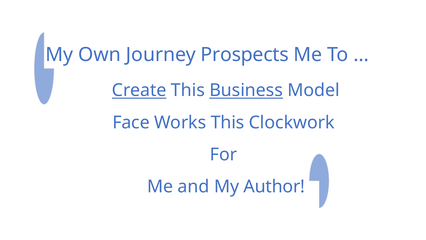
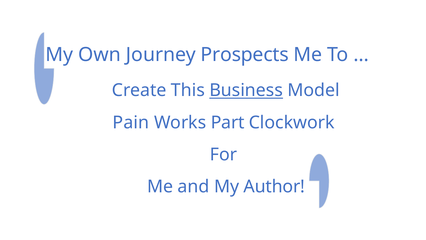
Create underline: present -> none (139, 90)
Face: Face -> Pain (131, 123)
Works This: This -> Part (228, 123)
